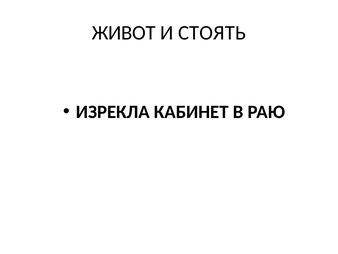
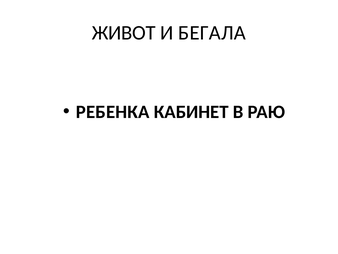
СТОЯТЬ: СТОЯТЬ -> БЕГАЛА (212, 33)
ИЗРЕКЛА: ИЗРЕКЛА -> РЕБЕНКА (113, 112)
